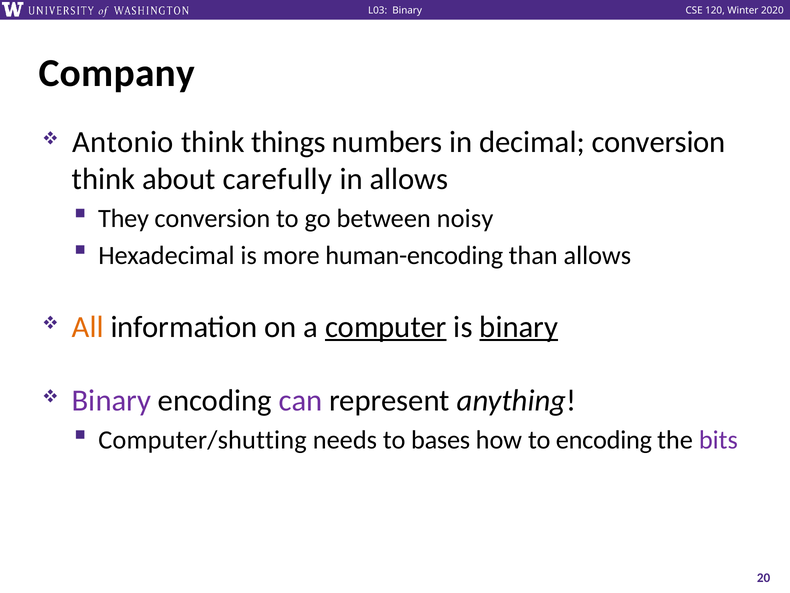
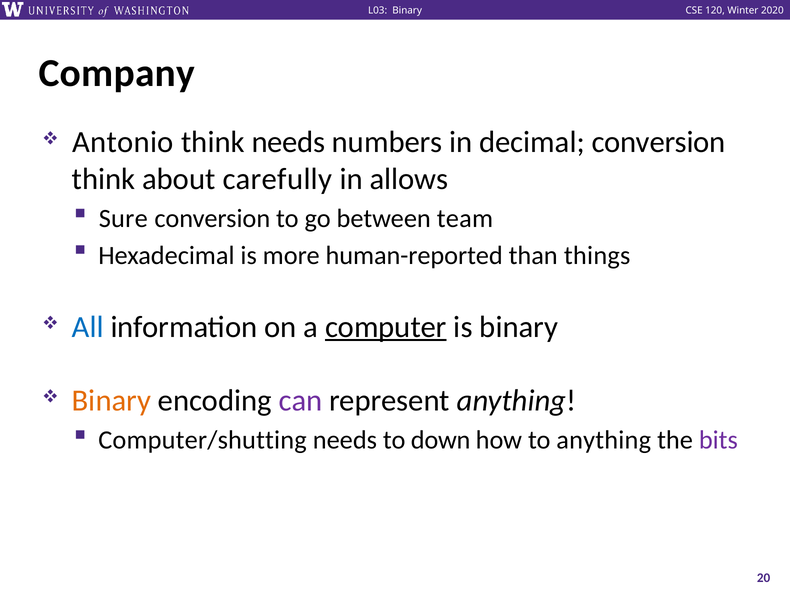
think things: things -> needs (288, 142)
They: They -> Sure (123, 218)
noisy: noisy -> team (465, 218)
human-encoding: human-encoding -> human-reported (414, 255)
than allows: allows -> things (597, 255)
All colour: orange -> blue (88, 327)
binary underline: present -> none (519, 327)
Binary colour: purple -> orange (111, 400)
bases: bases -> down (441, 440)
to encoding: encoding -> anything (604, 440)
